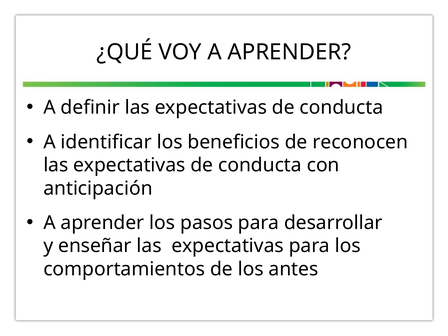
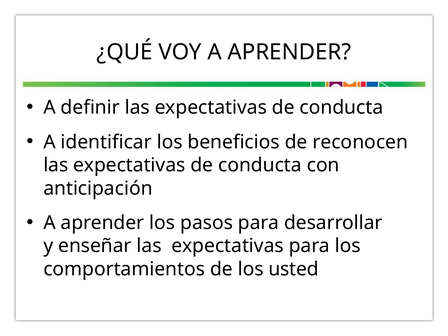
antes: antes -> usted (294, 269)
